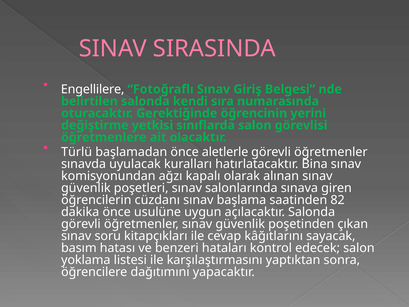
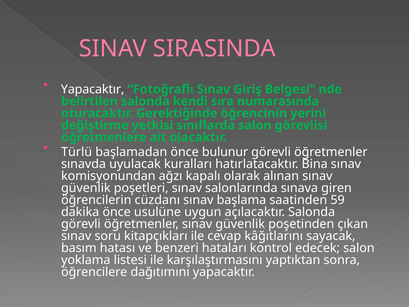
Engellilere: Engellilere -> Yapacaktır (93, 89)
aletlerle: aletlerle -> bulunur (225, 152)
82: 82 -> 59 (338, 200)
